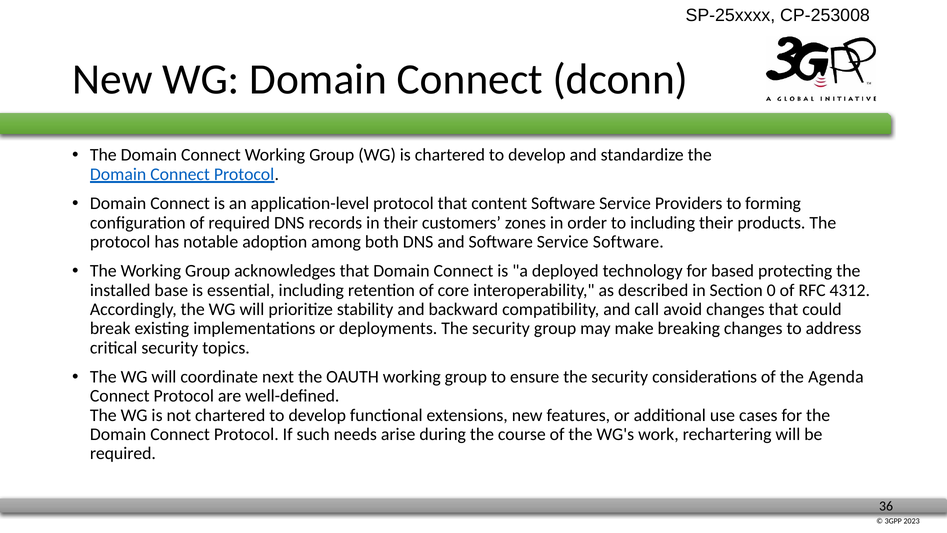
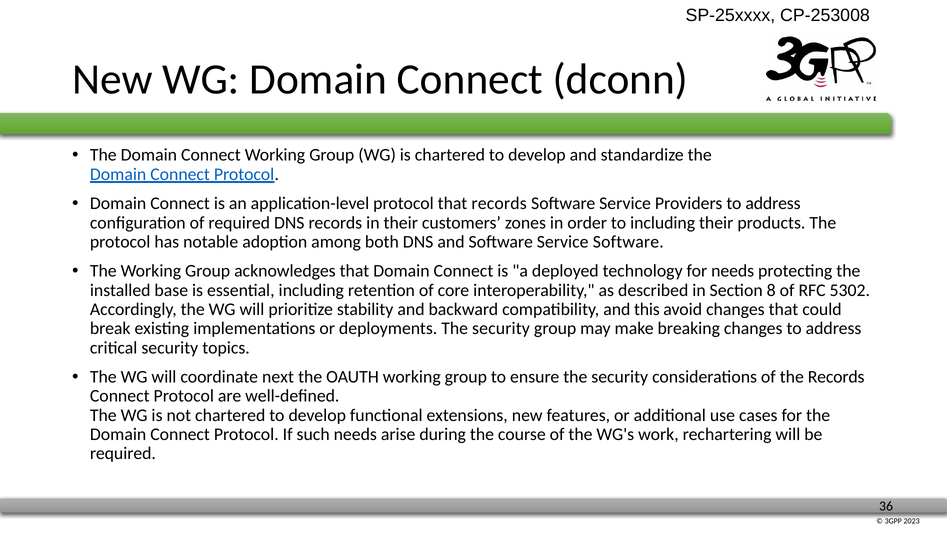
that content: content -> records (499, 203)
Providers to forming: forming -> address (773, 203)
for based: based -> needs (733, 271)
0: 0 -> 8 (771, 290)
4312: 4312 -> 5302 (850, 290)
call: call -> this (647, 309)
the Agenda: Agenda -> Records (836, 377)
